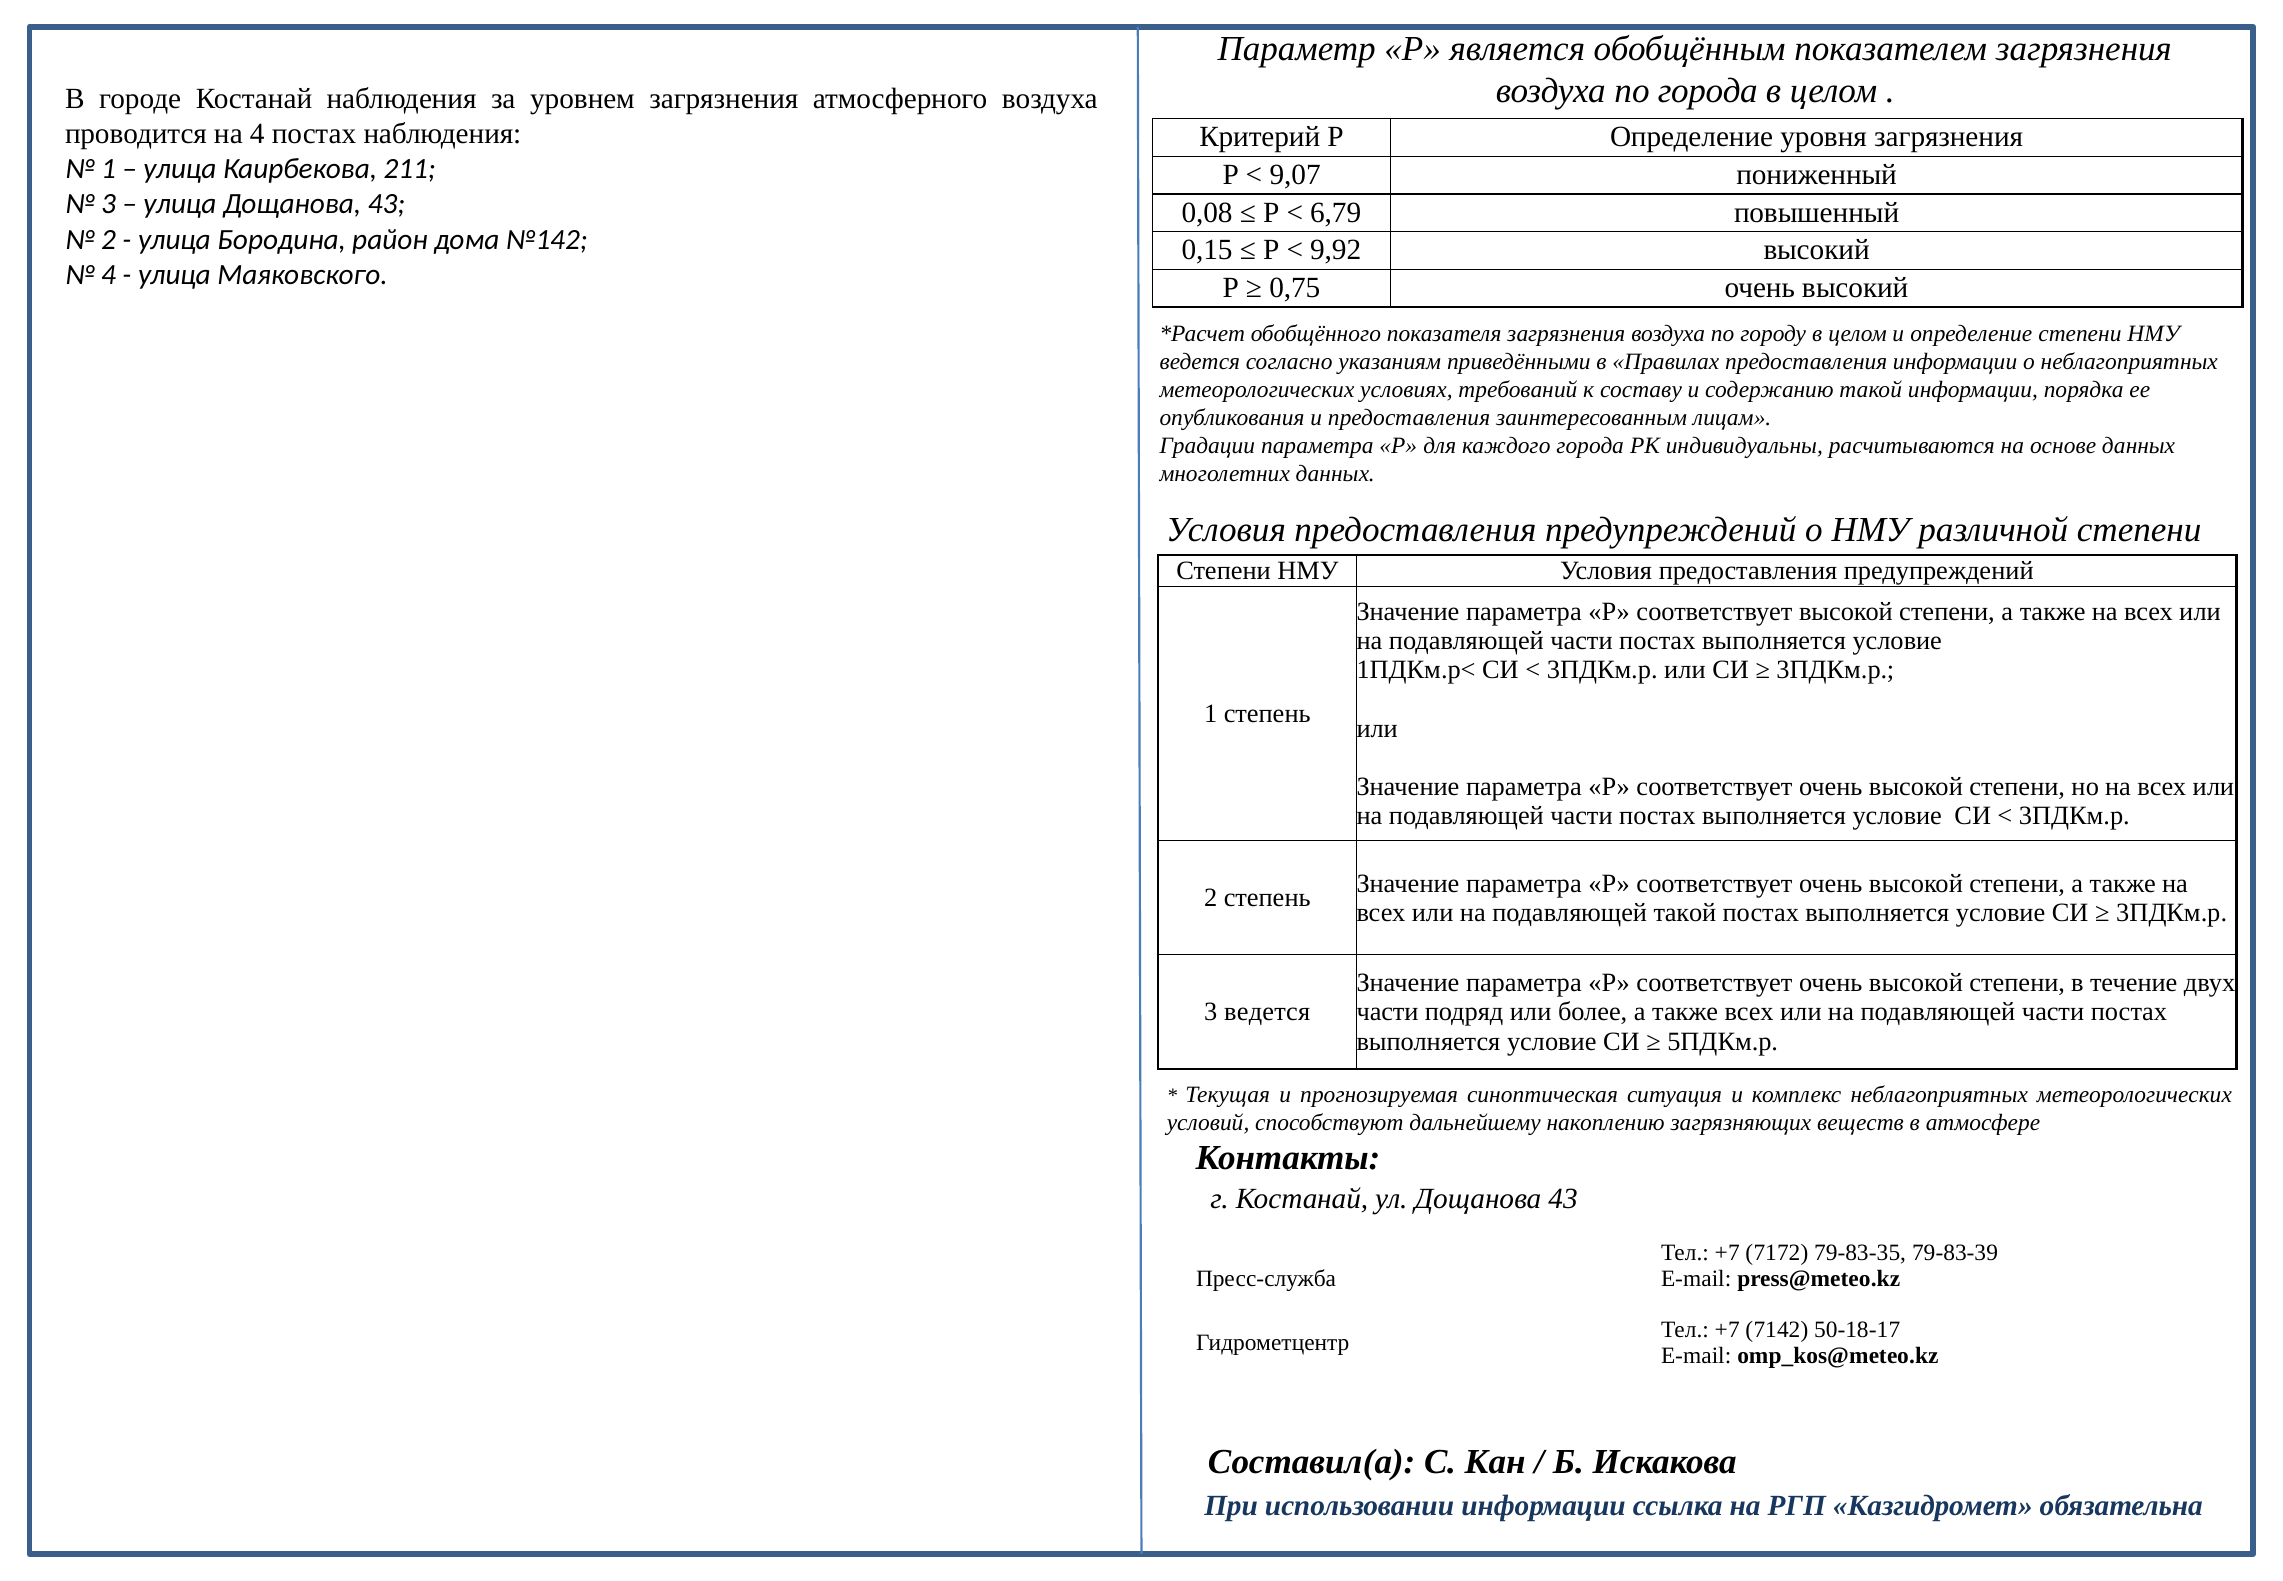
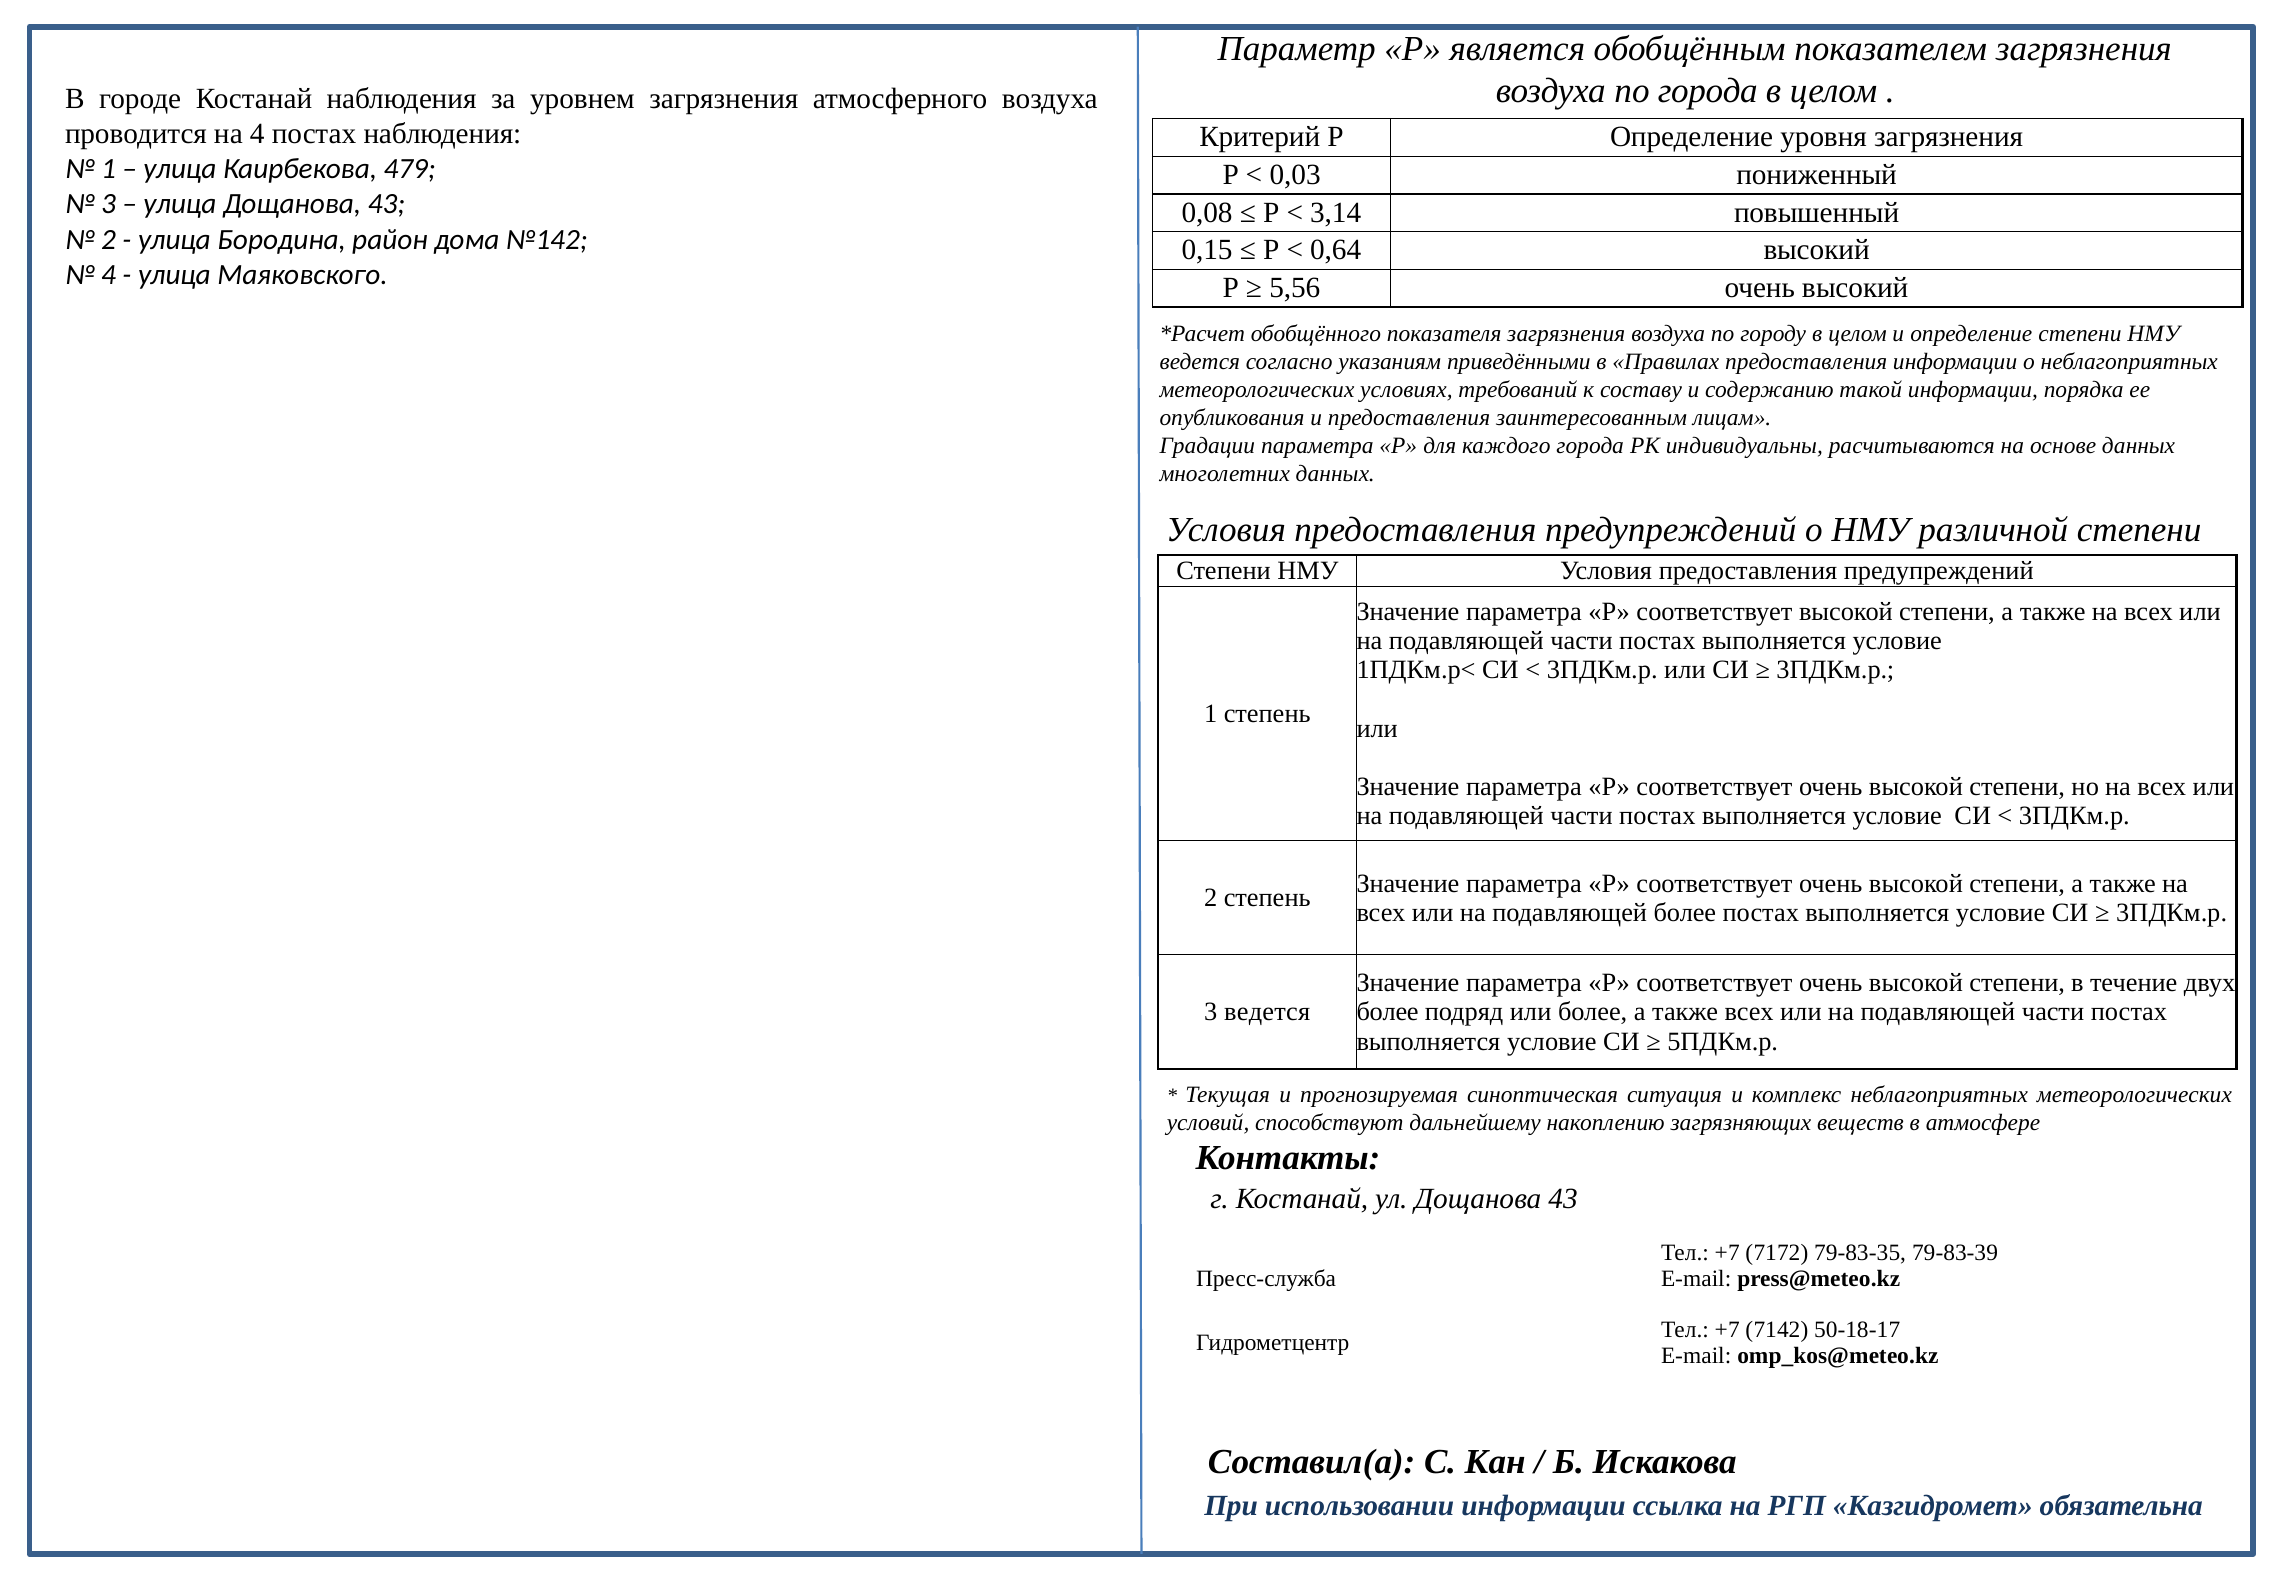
211: 211 -> 479 (410, 169)
9,07: 9,07 -> 0,03 (1295, 175)
6,79: 6,79 -> 3,14 (1336, 212)
9,92: 9,92 -> 0,64 (1336, 250)
0,75: 0,75 -> 5,56 (1295, 288)
подавляющей такой: такой -> более (1685, 912)
части: части -> более (1388, 1012)
